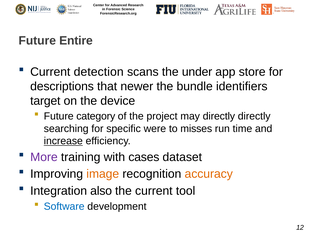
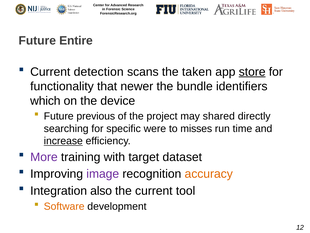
under: under -> taken (197, 72)
store underline: none -> present (252, 72)
descriptions: descriptions -> functionality (62, 86)
target: target -> which (45, 101)
category: category -> previous (96, 116)
may directly: directly -> shared (219, 116)
cases: cases -> target (144, 157)
image colour: orange -> purple (103, 174)
Software colour: blue -> orange (64, 206)
